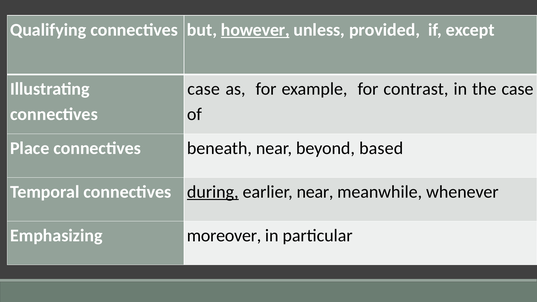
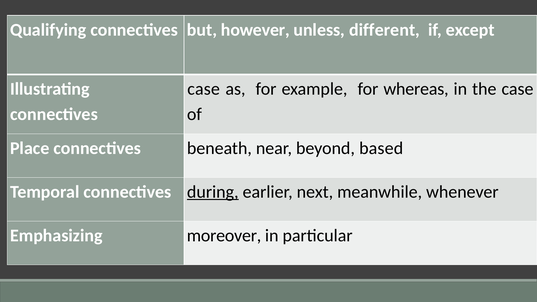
however underline: present -> none (255, 30)
provided: provided -> different (384, 30)
contrast: contrast -> whereas (416, 89)
earlier near: near -> next (315, 192)
